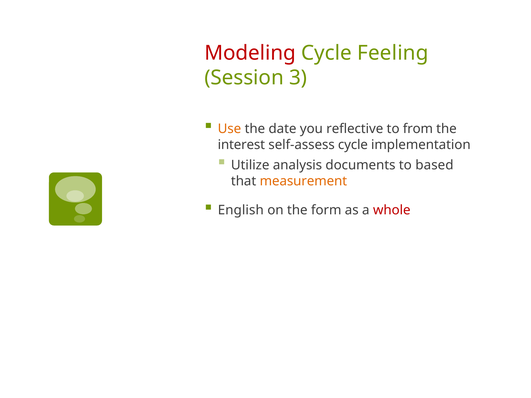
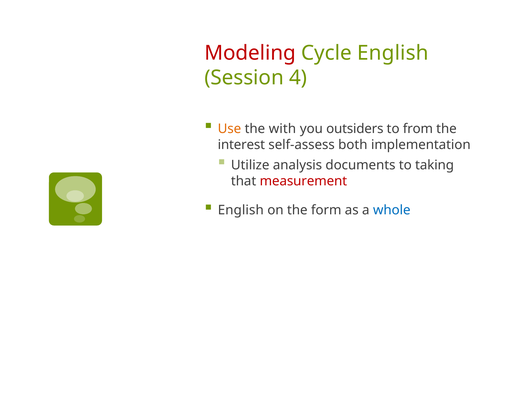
Cycle Feeling: Feeling -> English (393, 53)
3: 3 -> 4 (298, 78)
date: date -> with (282, 129)
reflective: reflective -> outsiders (355, 129)
self-assess cycle: cycle -> both (353, 145)
based: based -> taking (435, 165)
measurement colour: orange -> red (303, 181)
whole colour: red -> blue (392, 210)
